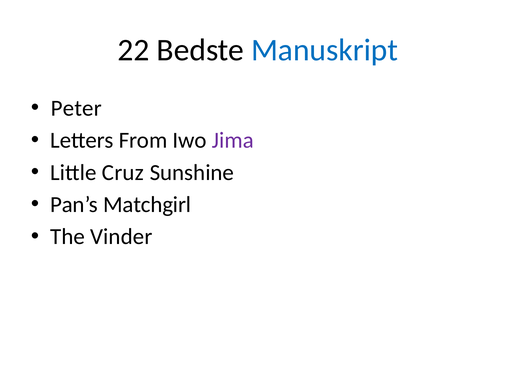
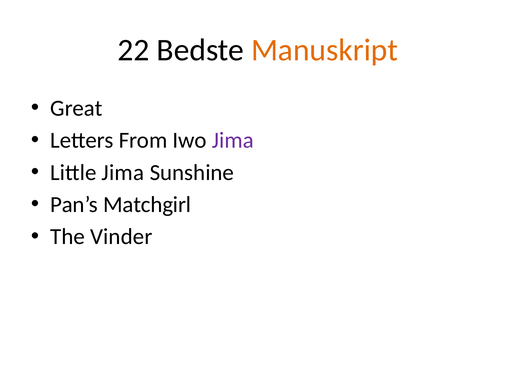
Manuskript colour: blue -> orange (325, 50)
Peter: Peter -> Great (76, 108)
Little Cruz: Cruz -> Jima (123, 172)
